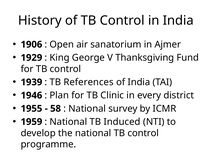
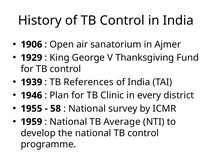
Induced: Induced -> Average (122, 122)
